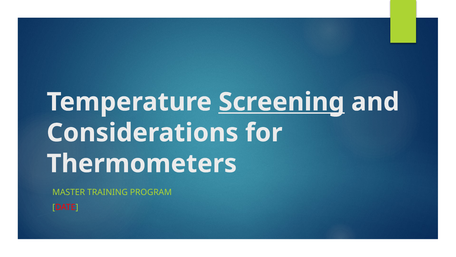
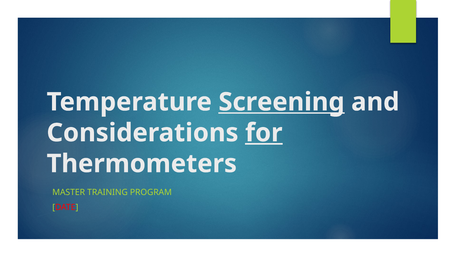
for underline: none -> present (264, 133)
